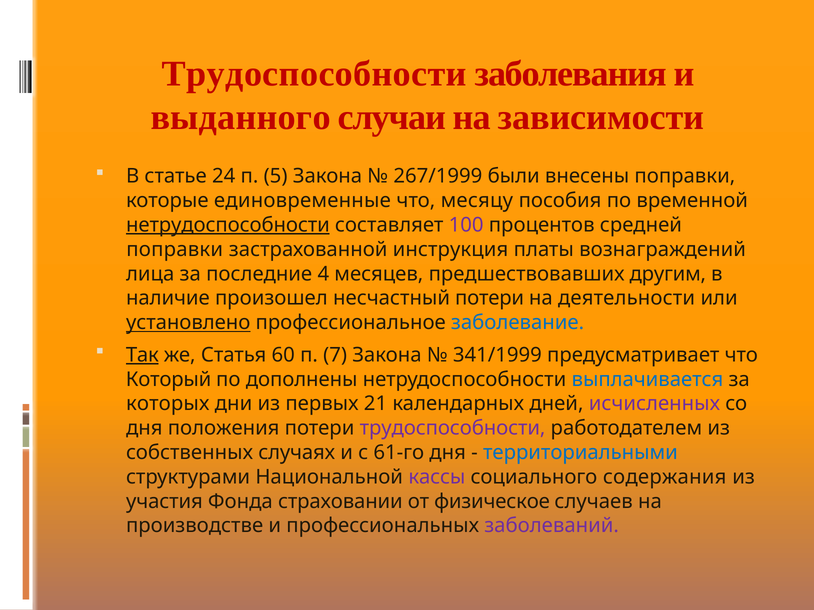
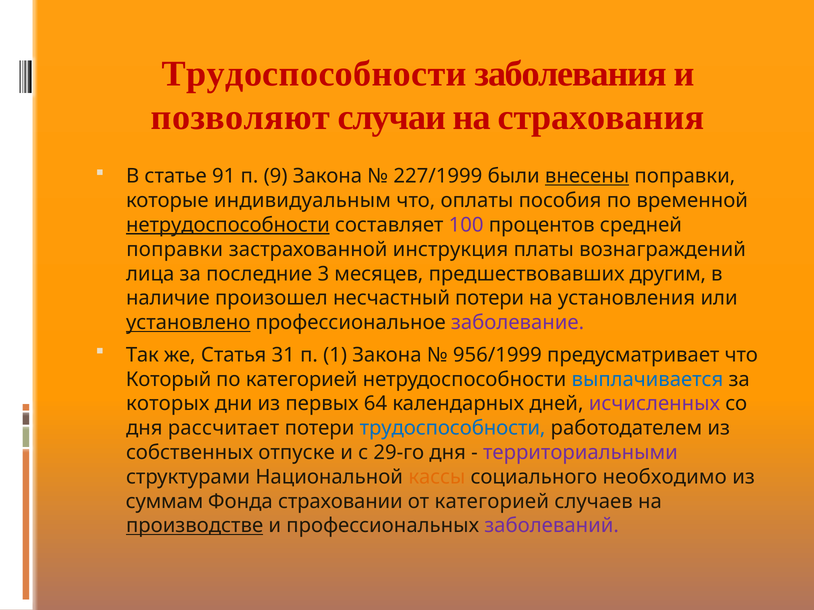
выданного: выданного -> позволяют (241, 117)
зависимости: зависимости -> страхования (601, 117)
24: 24 -> 91 (224, 176)
5: 5 -> 9 (276, 176)
267/1999: 267/1999 -> 227/1999 (438, 176)
внесены underline: none -> present (587, 176)
единовременные: единовременные -> индивидуальным (302, 201)
месяцу: месяцу -> оплаты (477, 201)
4: 4 -> 3 (323, 274)
деятельности: деятельности -> установления (627, 299)
заболевание colour: blue -> purple (518, 323)
Так underline: present -> none (142, 355)
60: 60 -> 31 (283, 355)
7: 7 -> 1 (335, 355)
341/1999: 341/1999 -> 956/1999 (497, 355)
по дополнены: дополнены -> категорией (302, 380)
21: 21 -> 64 (376, 404)
положения: положения -> рассчитает (224, 429)
трудоспособности colour: purple -> blue (453, 429)
случаях: случаях -> отпуске (297, 453)
61-го: 61-го -> 29-го (399, 453)
территориальными colour: blue -> purple (580, 453)
кассы colour: purple -> orange (437, 477)
содержания: содержания -> необходимо (665, 477)
участия: участия -> суммам (164, 502)
от физическое: физическое -> категорией (492, 502)
производстве underline: none -> present (195, 526)
